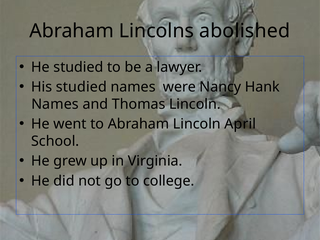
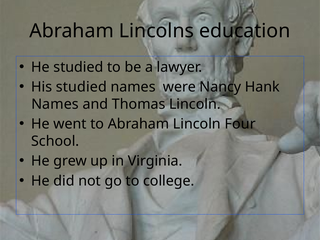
abolished: abolished -> education (245, 31)
April: April -> Four (240, 124)
